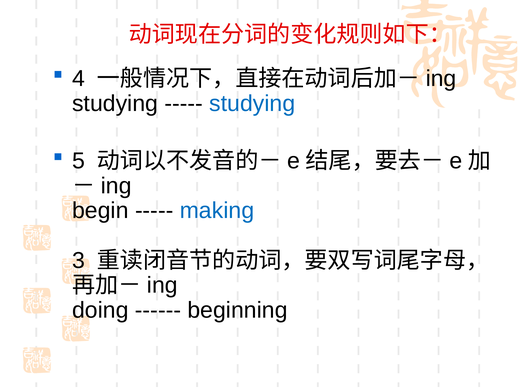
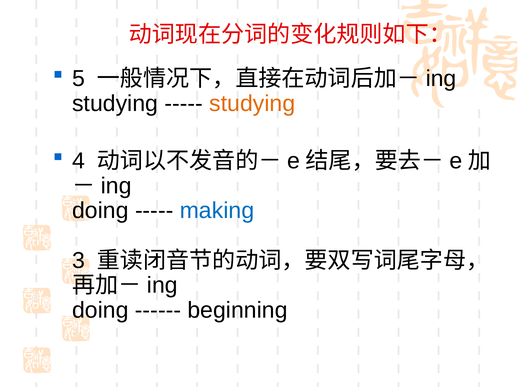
4: 4 -> 5 (79, 79)
studying colour: blue -> orange (252, 104)
5: 5 -> 4 (79, 161)
begin: begin -> doing (100, 211)
